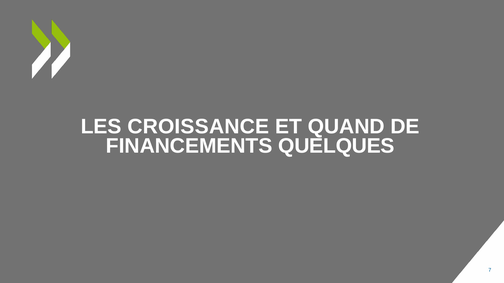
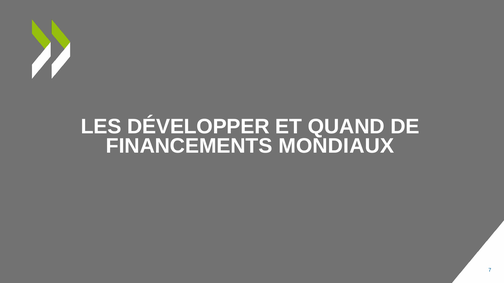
CROISSANCE: CROISSANCE -> DÉVELOPPER (198, 127)
QUELQUES: QUELQUES -> MONDIAUX (336, 146)
